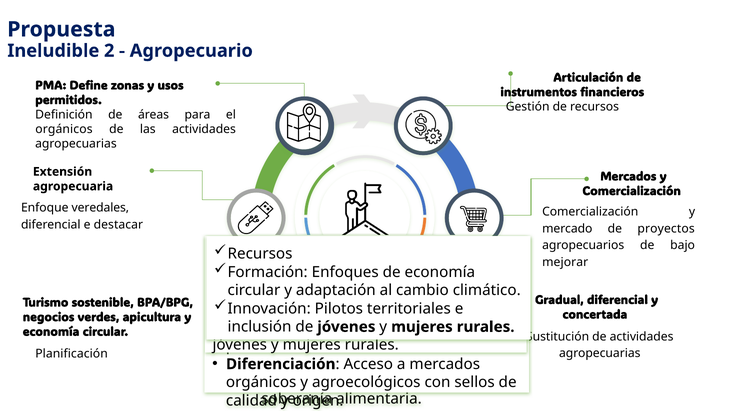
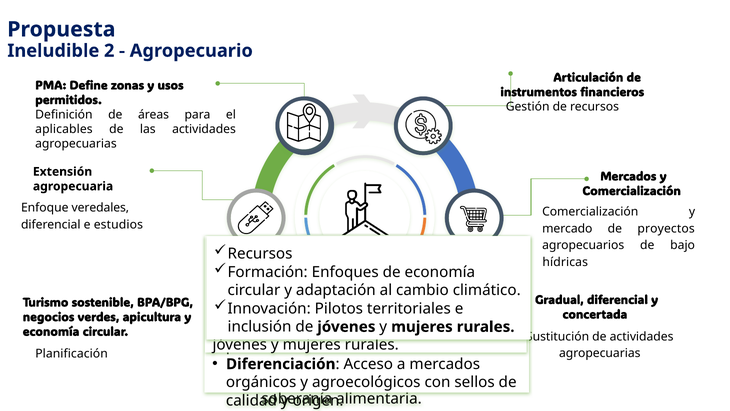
orgánicos: orgánicos -> aplicables (64, 129)
destacar: destacar -> estudios (118, 224)
mejorar: mejorar -> hídricas (565, 262)
